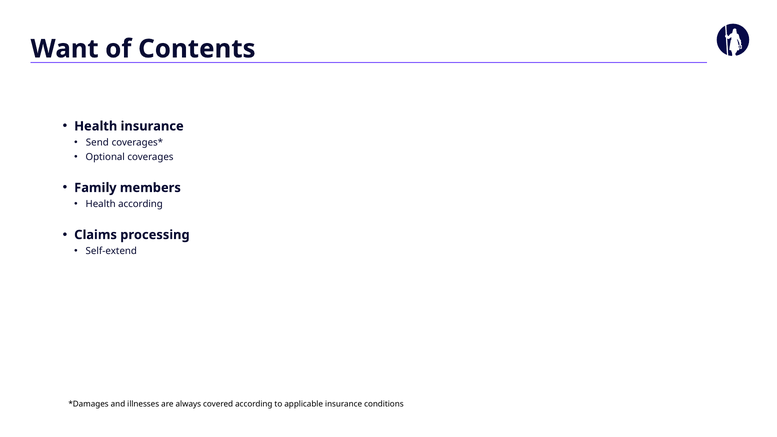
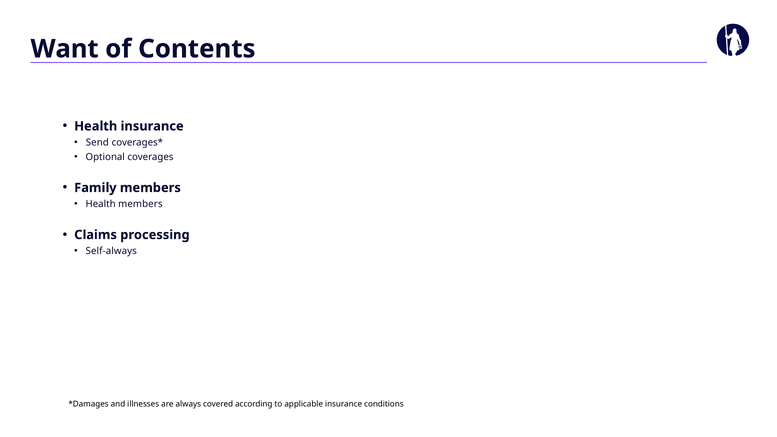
Health according: according -> members (140, 204)
Self-extend: Self-extend -> Self-always (111, 251)
